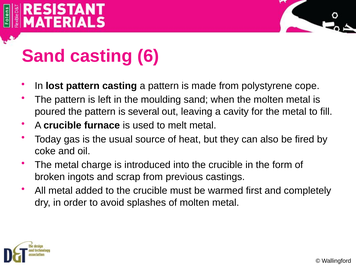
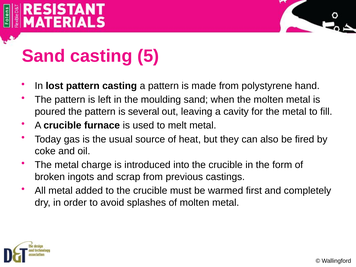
6: 6 -> 5 (148, 56)
cope: cope -> hand (307, 86)
